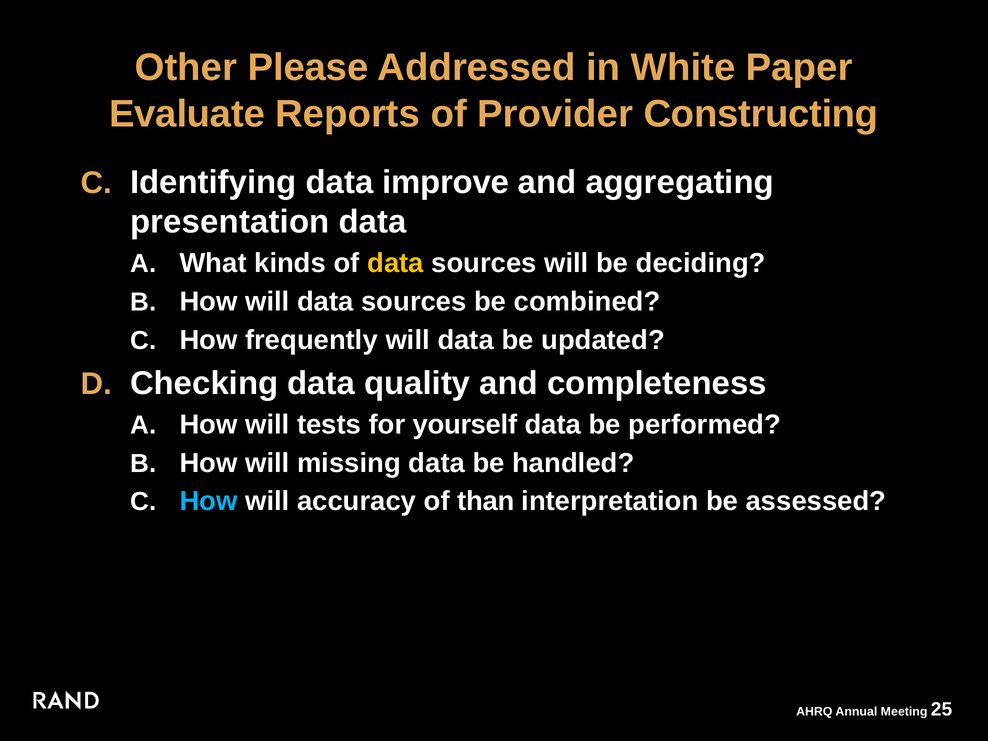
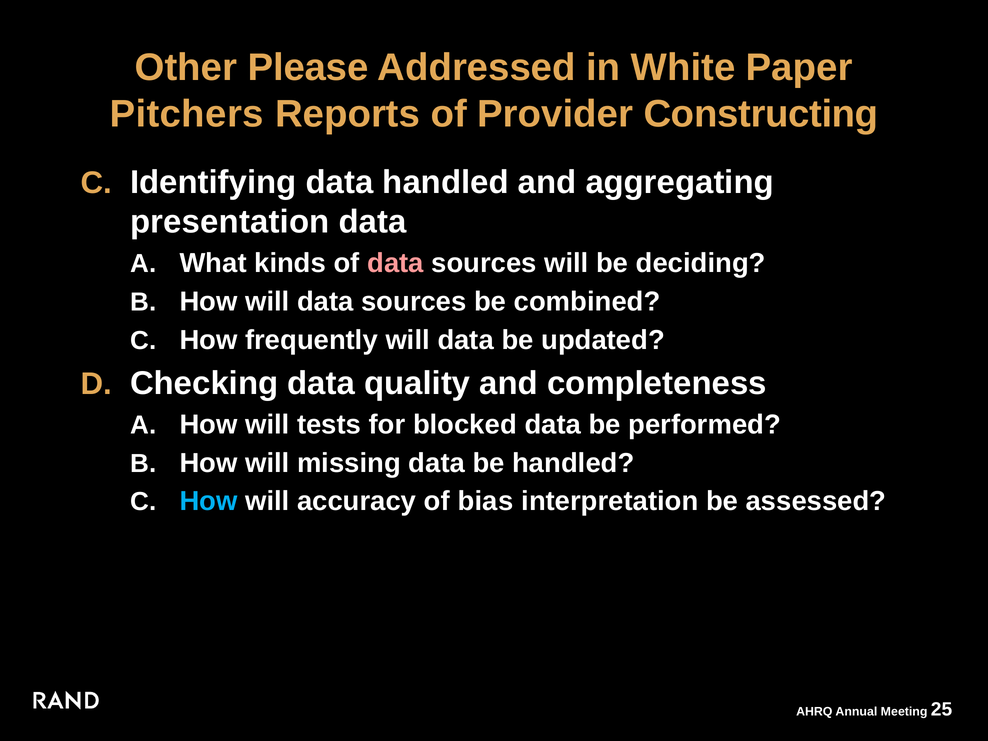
Evaluate: Evaluate -> Pitchers (187, 114)
data improve: improve -> handled (446, 182)
data colour: yellow -> pink (395, 263)
yourself: yourself -> blocked (465, 425)
than: than -> bias (485, 501)
